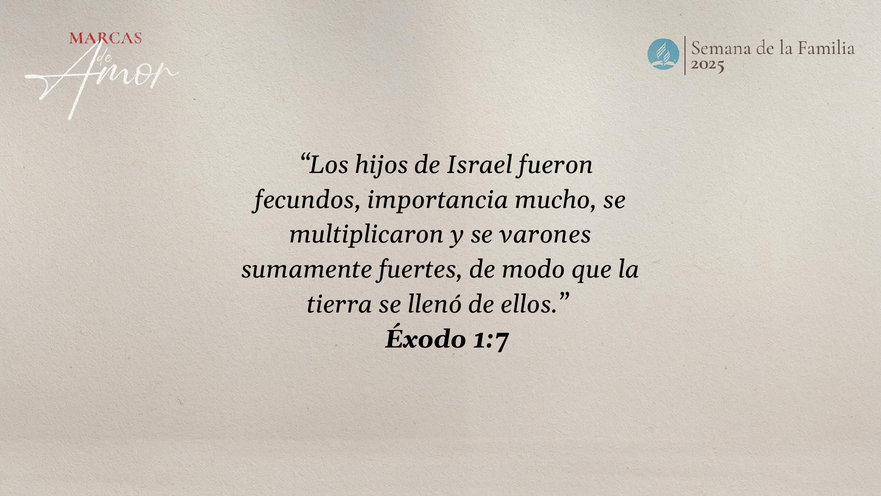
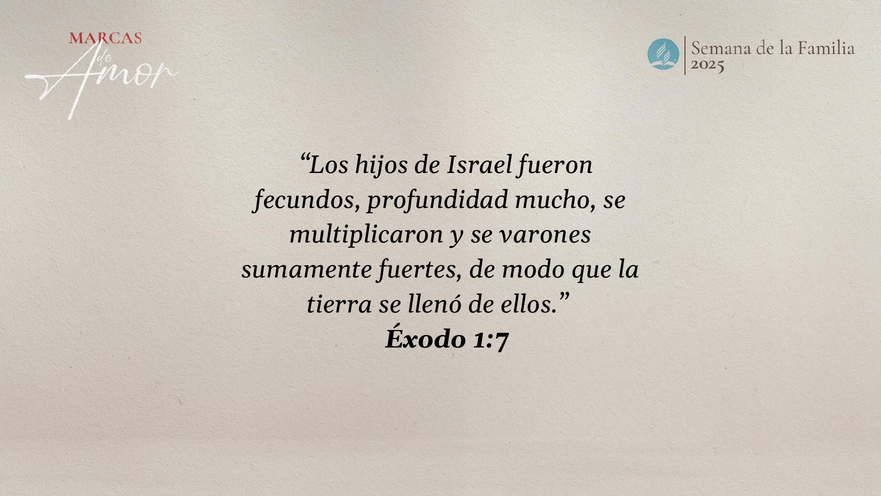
importancia: importancia -> profundidad (438, 200)
